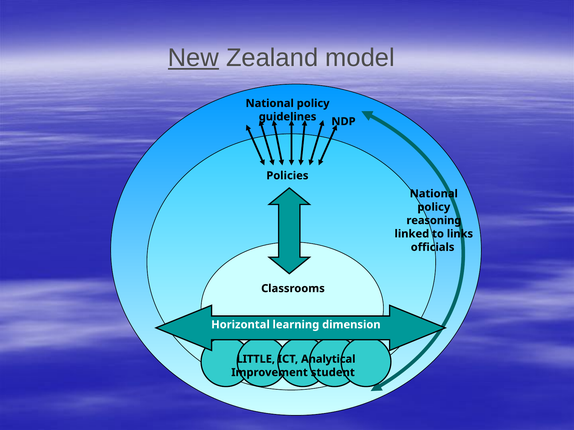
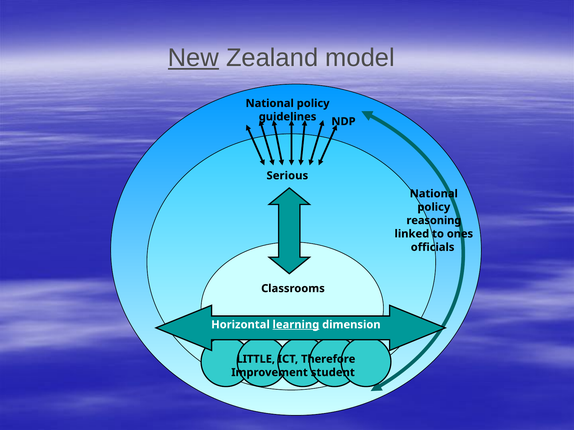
Policies: Policies -> Serious (287, 176)
links: links -> ones (460, 234)
learning underline: none -> present (296, 325)
Analytical: Analytical -> Therefore (328, 359)
